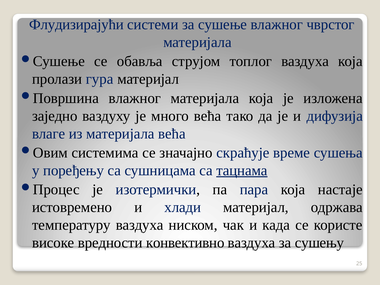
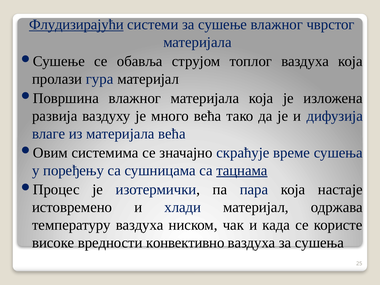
Флудизирајући underline: none -> present (76, 25)
заједно: заједно -> развија (55, 116)
за сушењу: сушењу -> сушења (319, 243)
